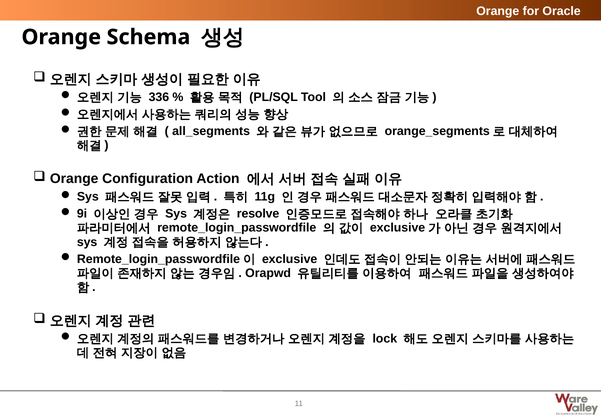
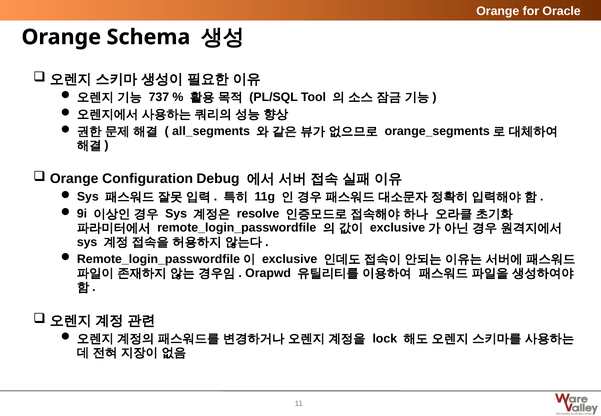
336: 336 -> 737 (159, 97)
Action: Action -> Debug (218, 179)
